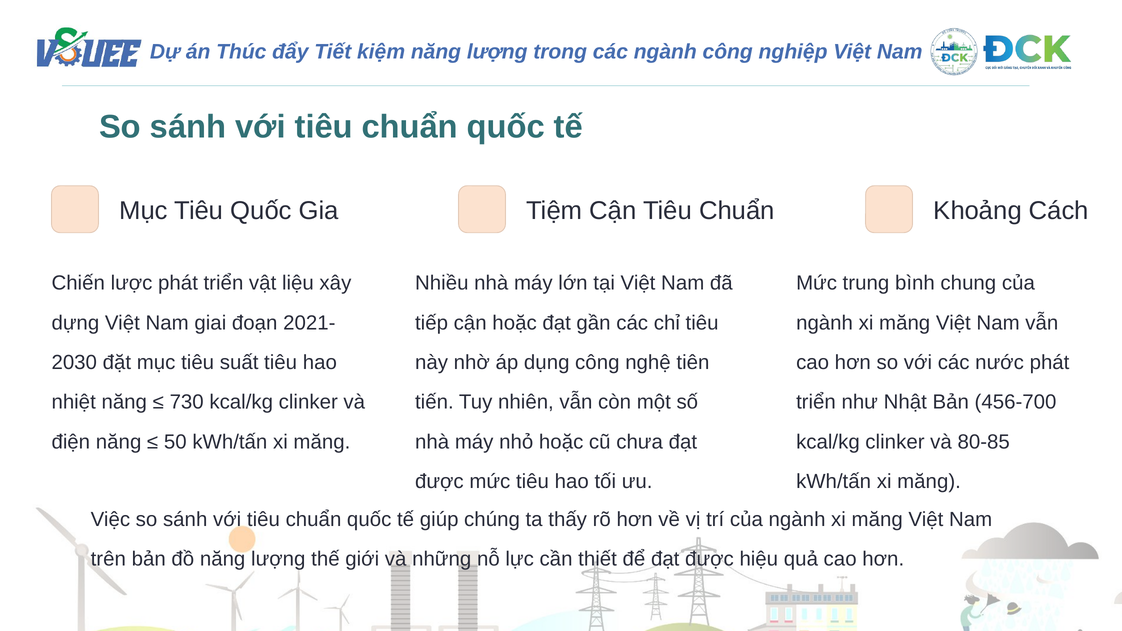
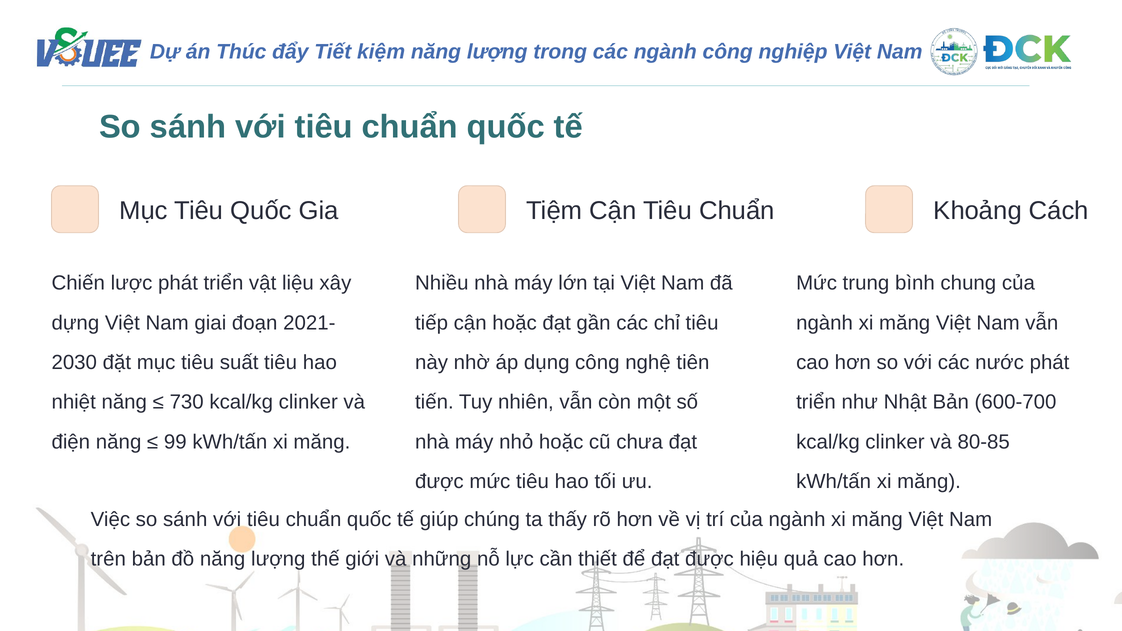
456-700: 456-700 -> 600-700 (1016, 402)
50: 50 -> 99 (175, 442)
